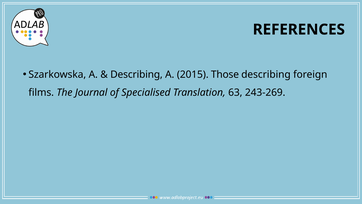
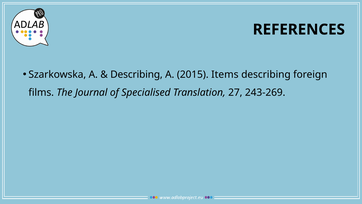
Those: Those -> Items (225, 74)
63: 63 -> 27 (235, 92)
